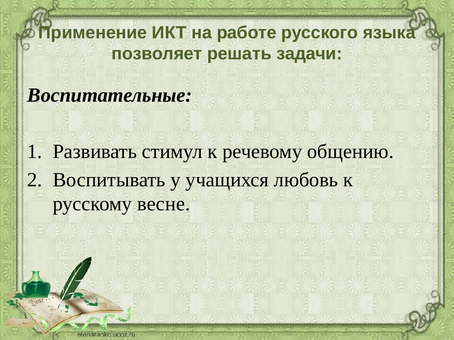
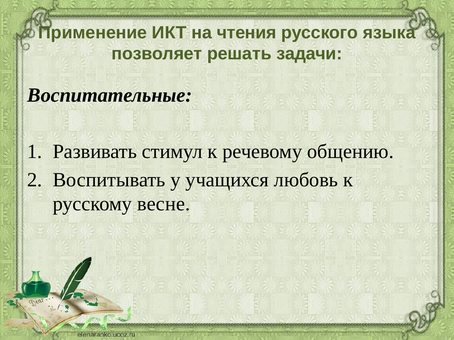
работе: работе -> чтения (247, 33)
